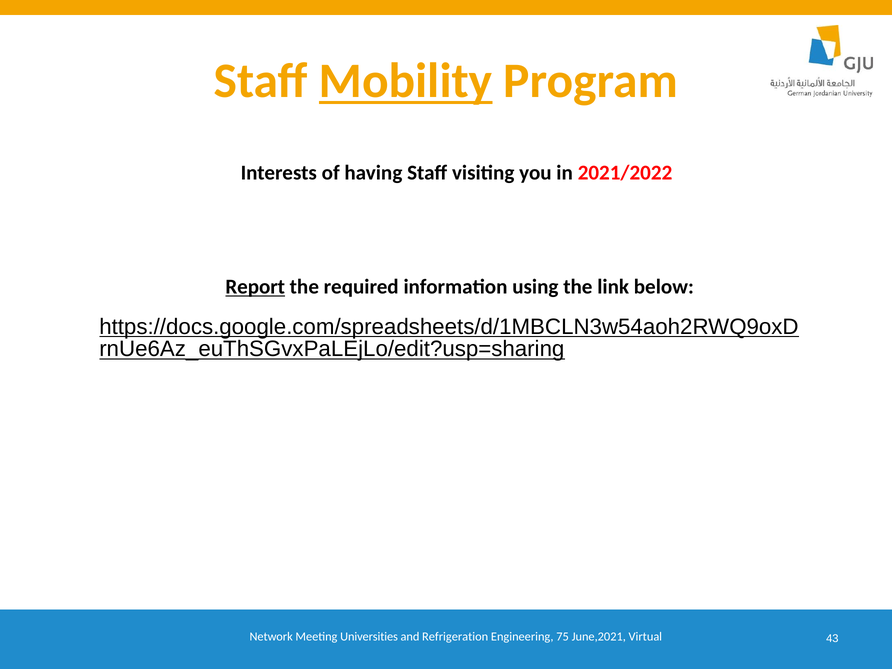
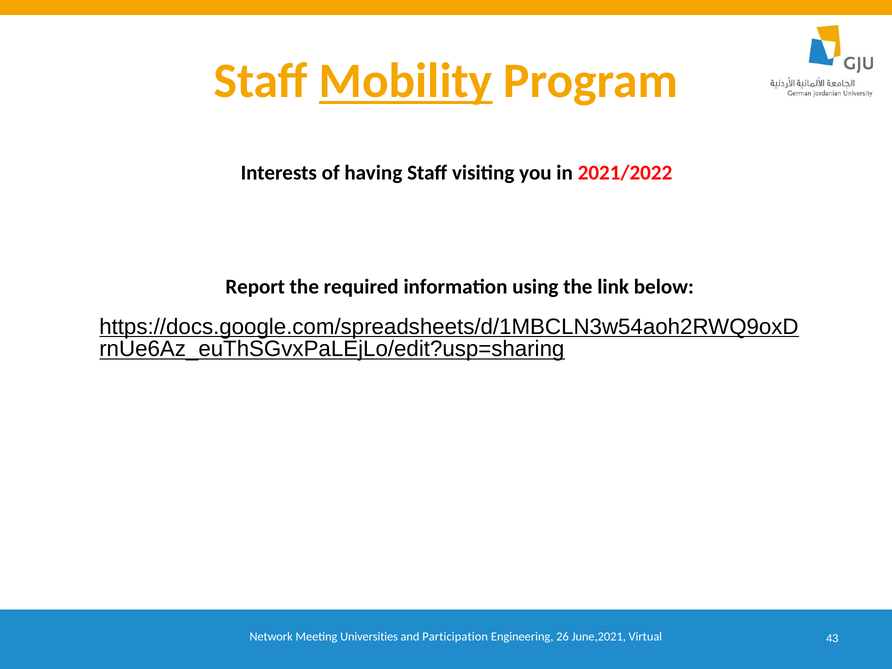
Report underline: present -> none (255, 287)
Refrigeration: Refrigeration -> Participation (455, 637)
75: 75 -> 26 (563, 637)
